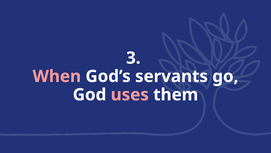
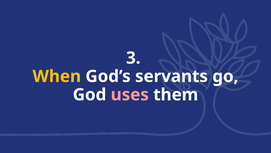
When colour: pink -> yellow (57, 76)
